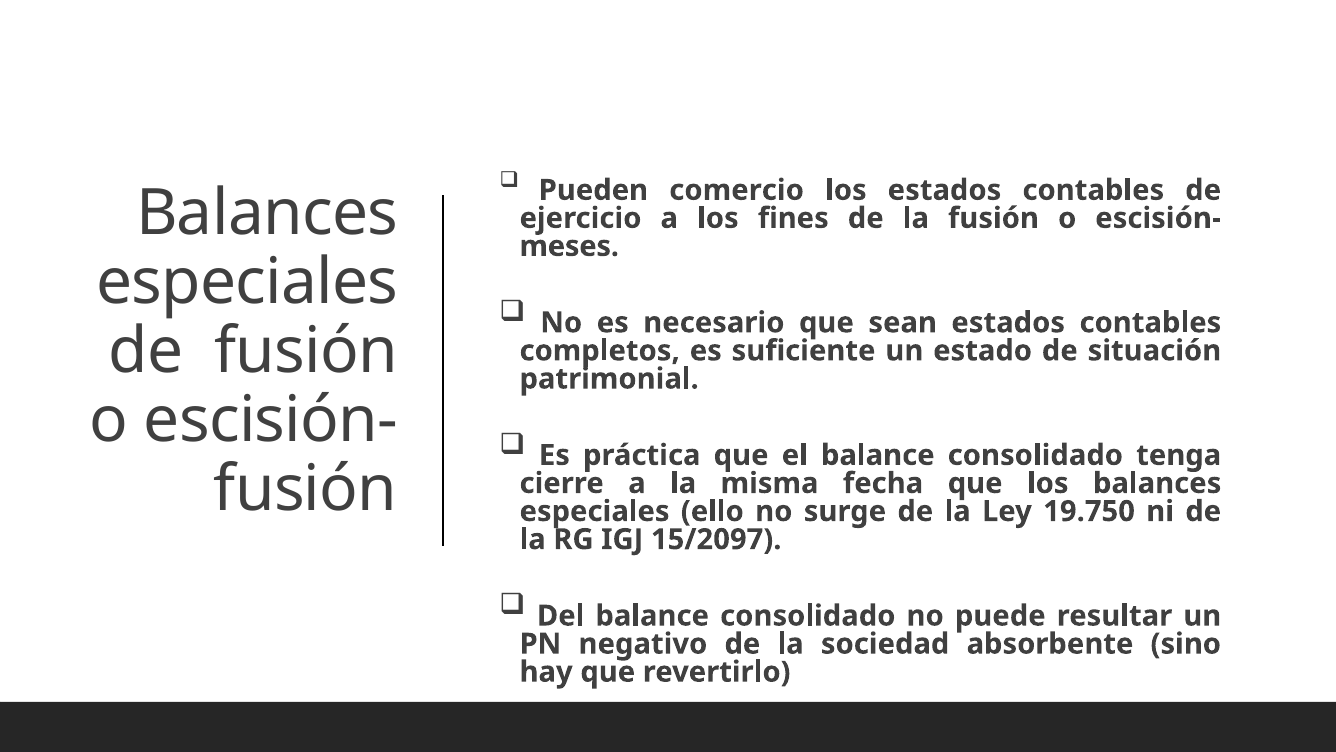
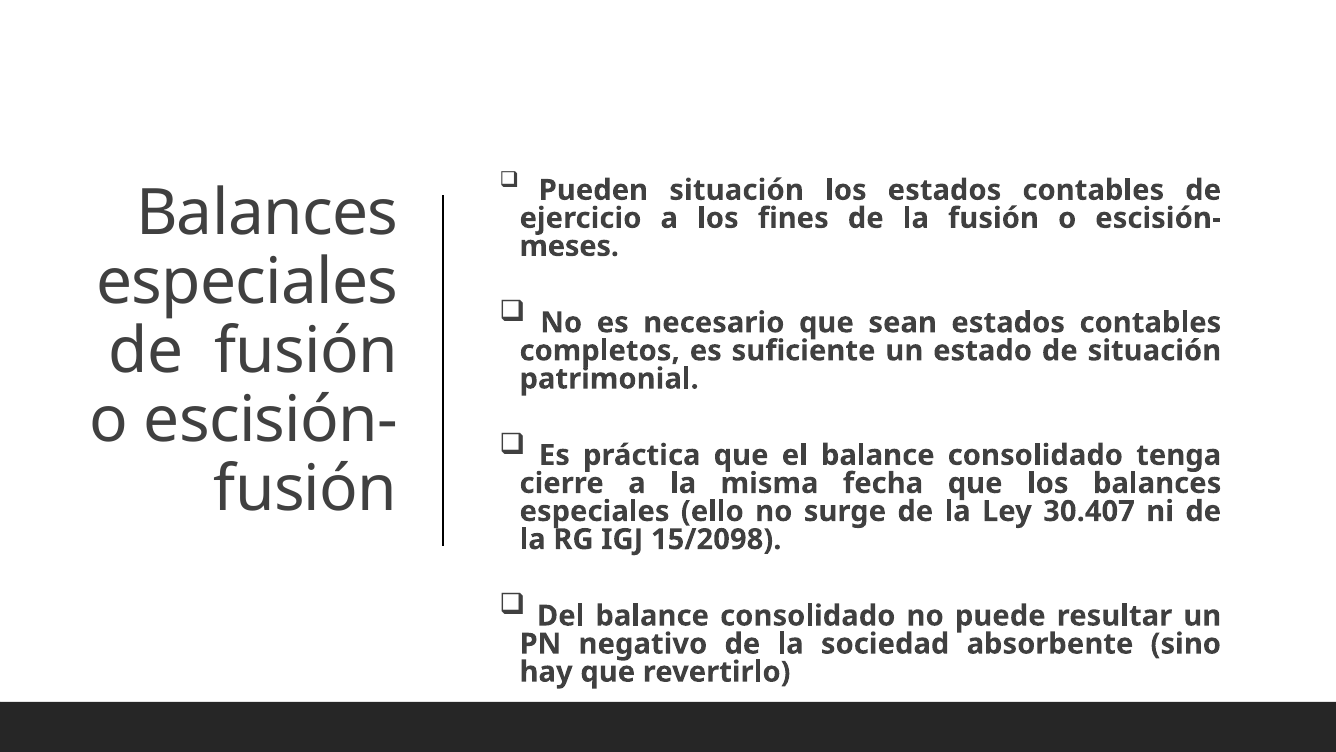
Pueden comercio: comercio -> situación (737, 190)
19.750: 19.750 -> 30.407 (1089, 511)
15/2097: 15/2097 -> 15/2098 (716, 539)
